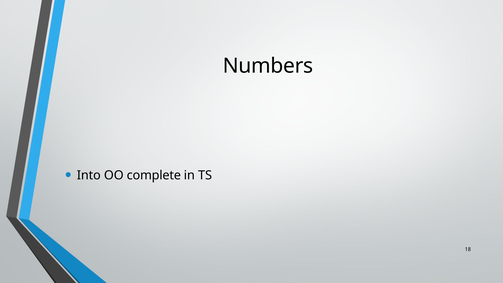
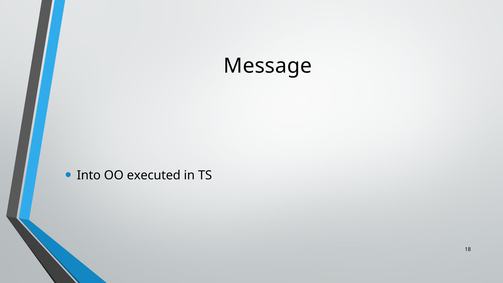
Numbers: Numbers -> Message (268, 66)
complete: complete -> executed (154, 175)
